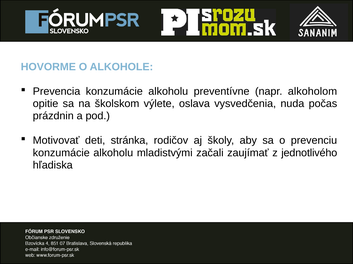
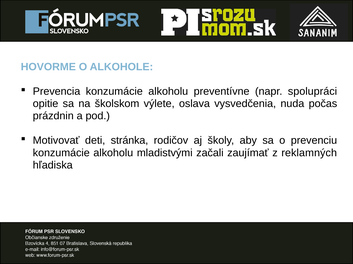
alkoholom: alkoholom -> spolupráci (313, 92)
jednotlivého: jednotlivého -> reklamných (309, 153)
